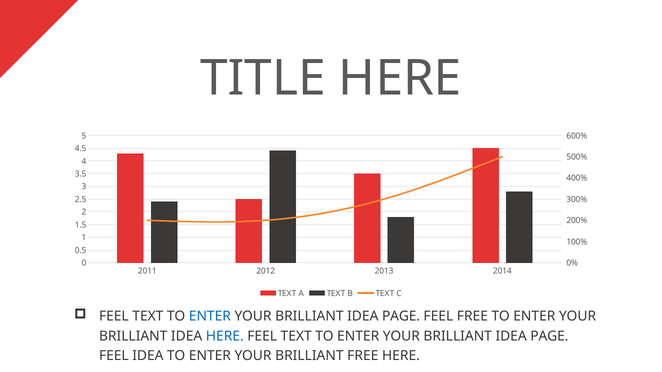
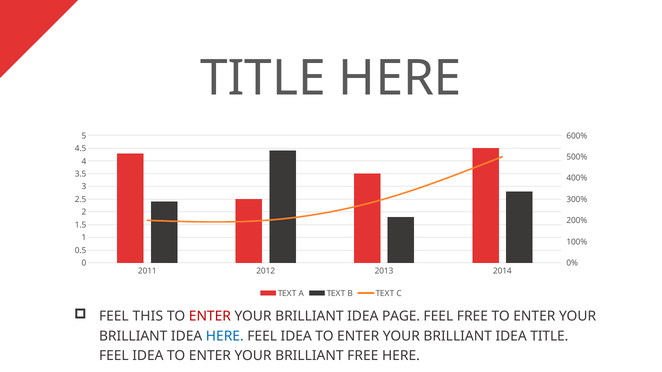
TEXT: TEXT -> THIS (148, 317)
ENTER colour: blue -> red (210, 317)
TEXT: TEXT -> IDEA (296, 336)
PAGE: PAGE -> TITLE (549, 336)
